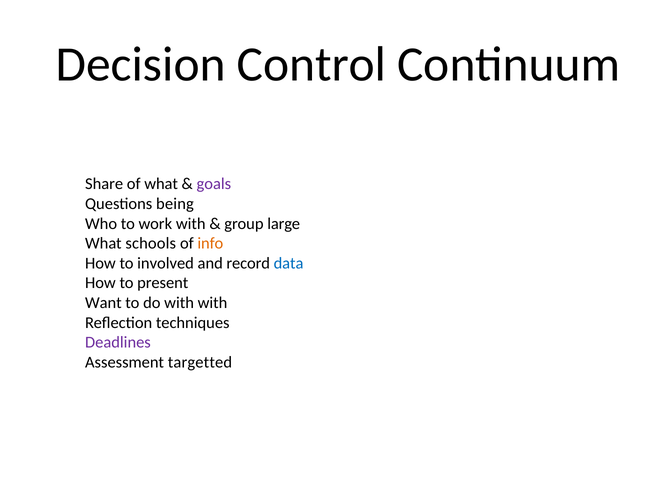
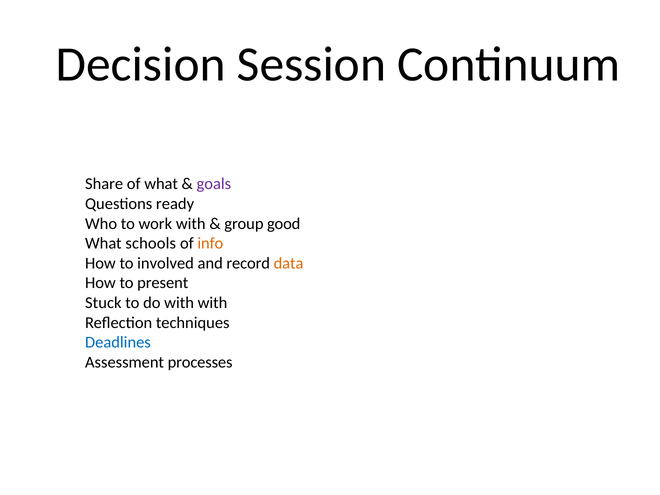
Control: Control -> Session (311, 65)
being: being -> ready (175, 204)
large: large -> good (284, 224)
data colour: blue -> orange (289, 263)
Want: Want -> Stuck (103, 303)
Deadlines colour: purple -> blue (118, 342)
targetted: targetted -> processes (200, 362)
